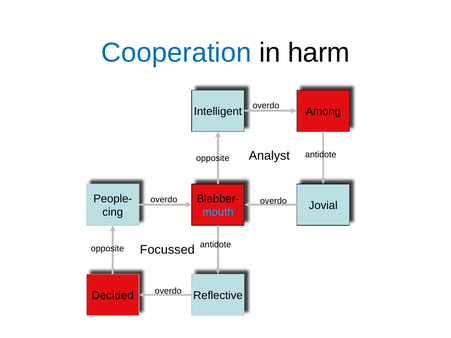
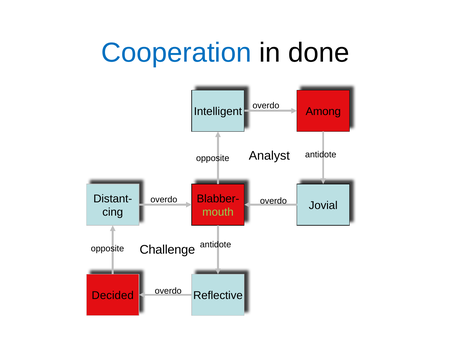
harm: harm -> done (319, 53)
People-: People- -> Distant- (113, 199)
mouth colour: light blue -> light green (218, 212)
Focussed: Focussed -> Challenge (167, 250)
